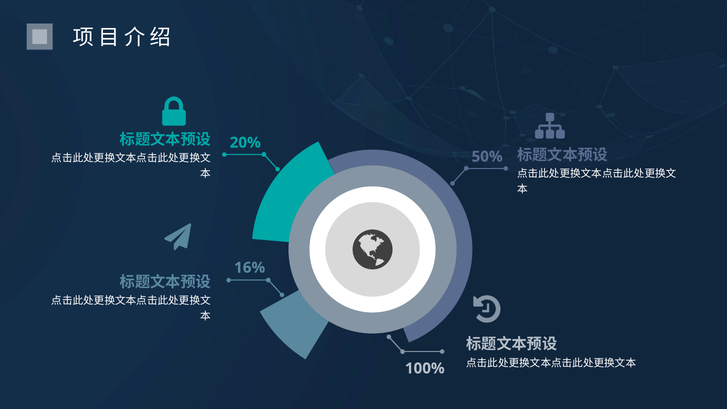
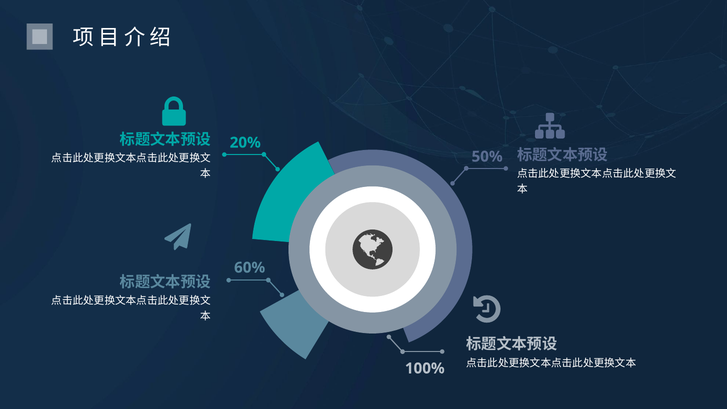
16%: 16% -> 60% (250, 268)
